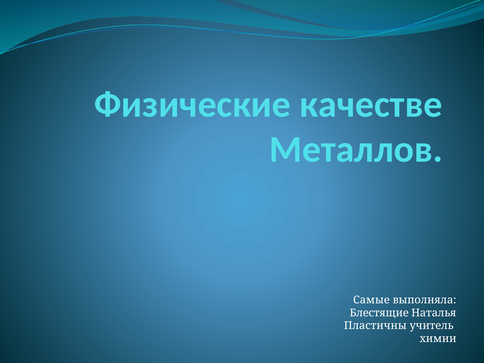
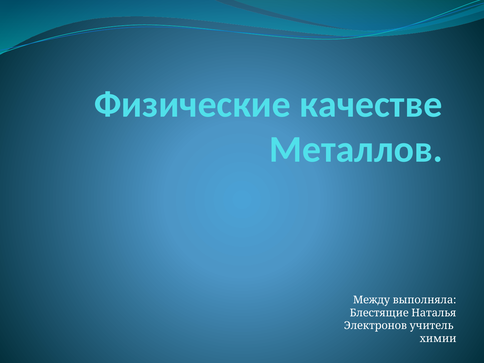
Самые: Самые -> Между (372, 300)
Пластичны: Пластичны -> Электронов (375, 326)
